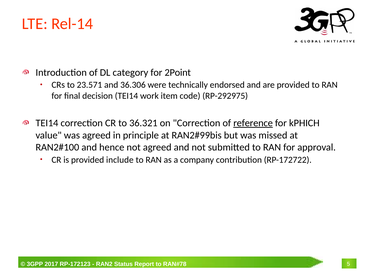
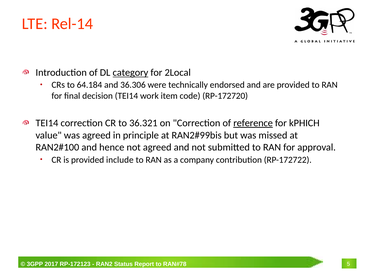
category underline: none -> present (130, 72)
2Point: 2Point -> 2Local (178, 72)
23.571: 23.571 -> 64.184 (89, 85)
RP-292975: RP-292975 -> RP-172720 (225, 96)
